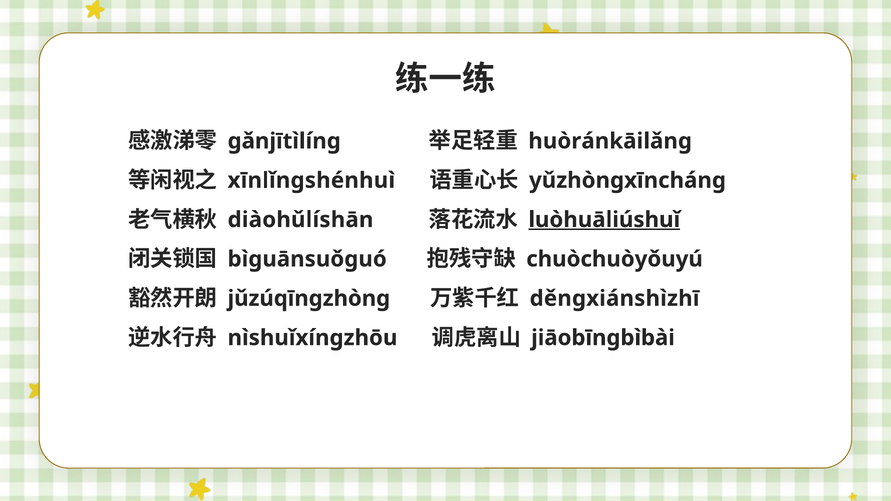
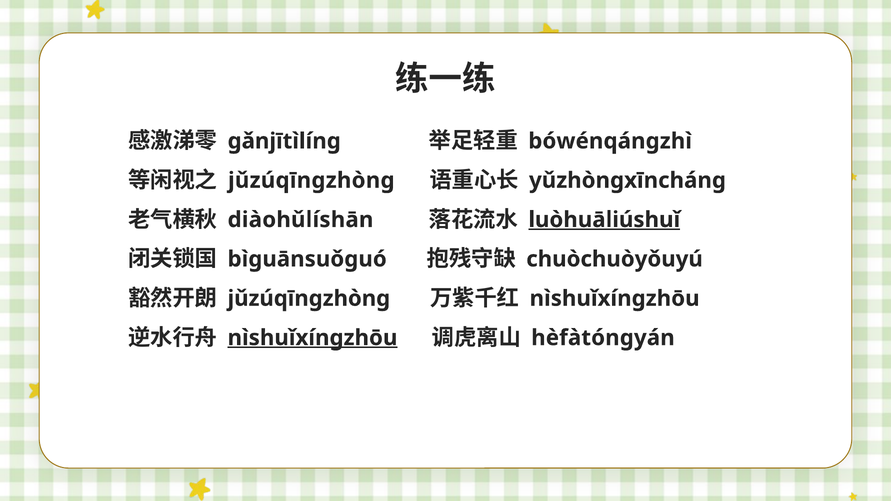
huòránkāilǎng: huòránkāilǎng -> bówénqángzhì (610, 141)
xīnlǐngshénhuì: xīnlǐngshénhuì -> jǔzúqīngzhòng (311, 180)
děngxiánshìzhī: děngxiánshìzhī -> nìshuǐxíngzhōu (615, 299)
nìshuǐxíngzhōu underline: none -> present (312, 338)
jiāobīngbìbài: jiāobīngbìbài -> hèfàtóngyán (603, 338)
